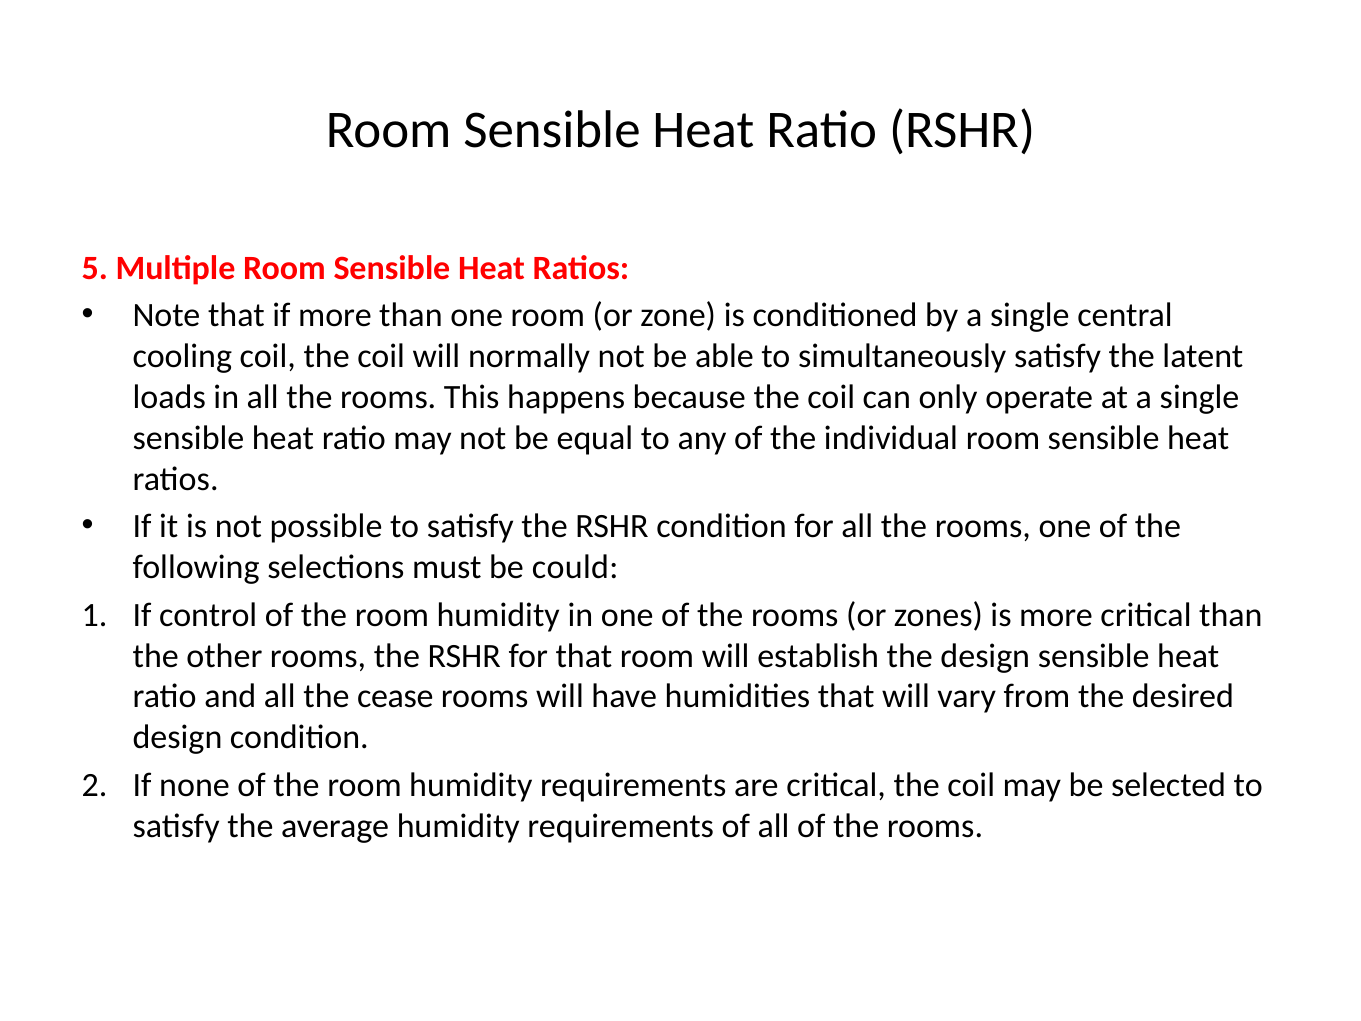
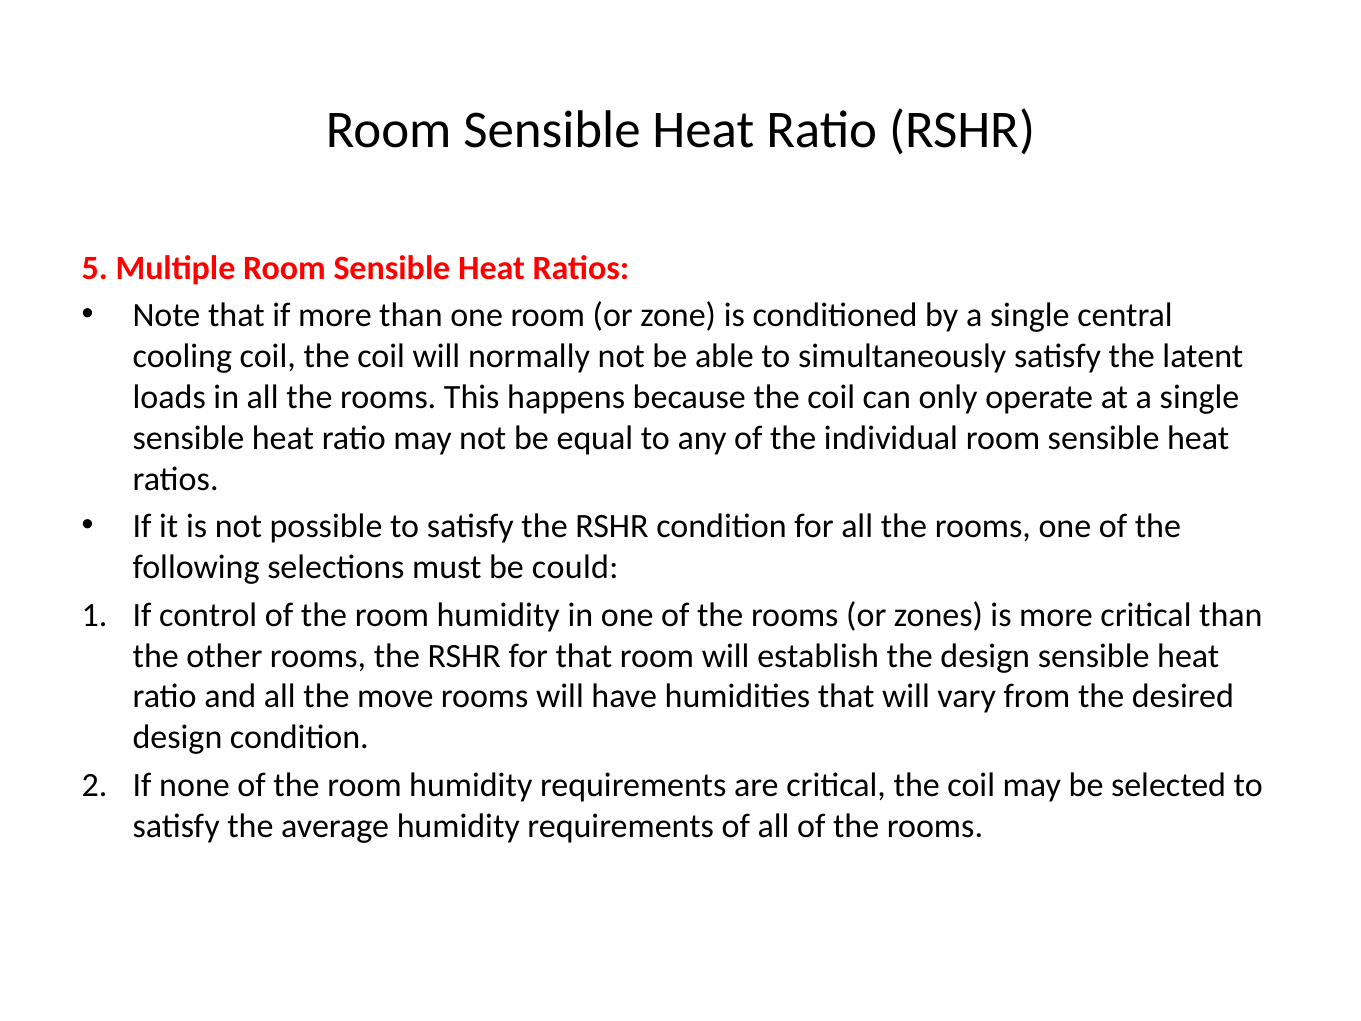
cease: cease -> move (395, 696)
